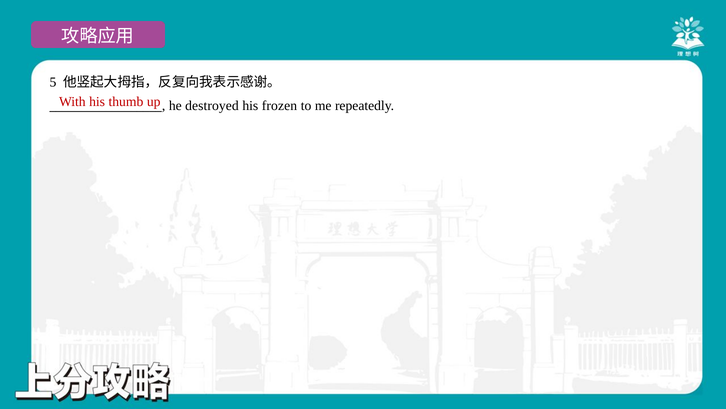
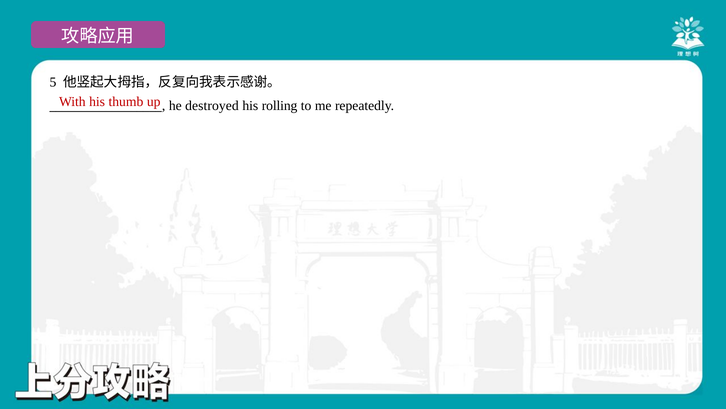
frozen: frozen -> rolling (280, 105)
